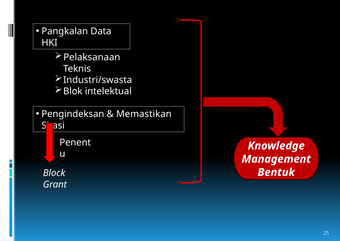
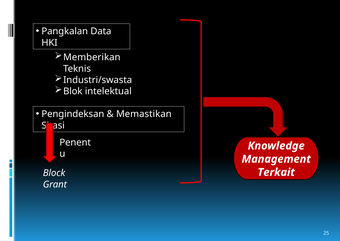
Pelaksanaan: Pelaksanaan -> Memberikan (92, 57)
Bentuk: Bentuk -> Terkait (276, 172)
